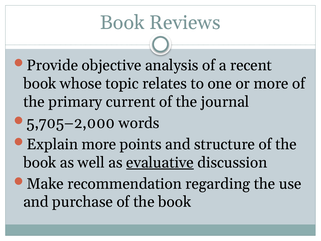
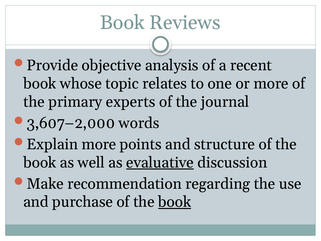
current: current -> experts (131, 102)
5,705–2,000: 5,705–2,000 -> 3,607–2,000 (71, 123)
book underline: none -> present (175, 202)
